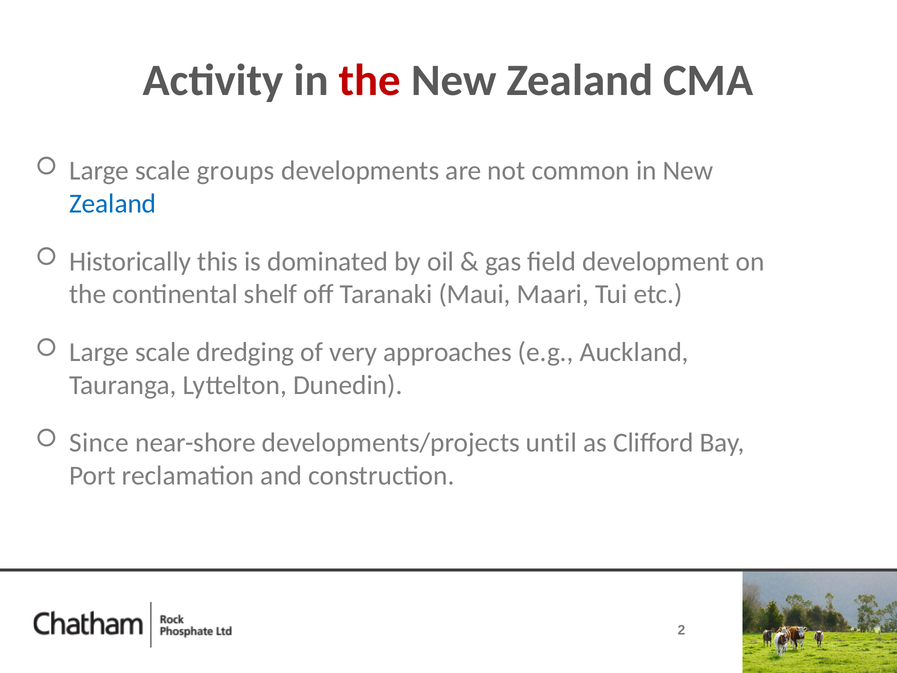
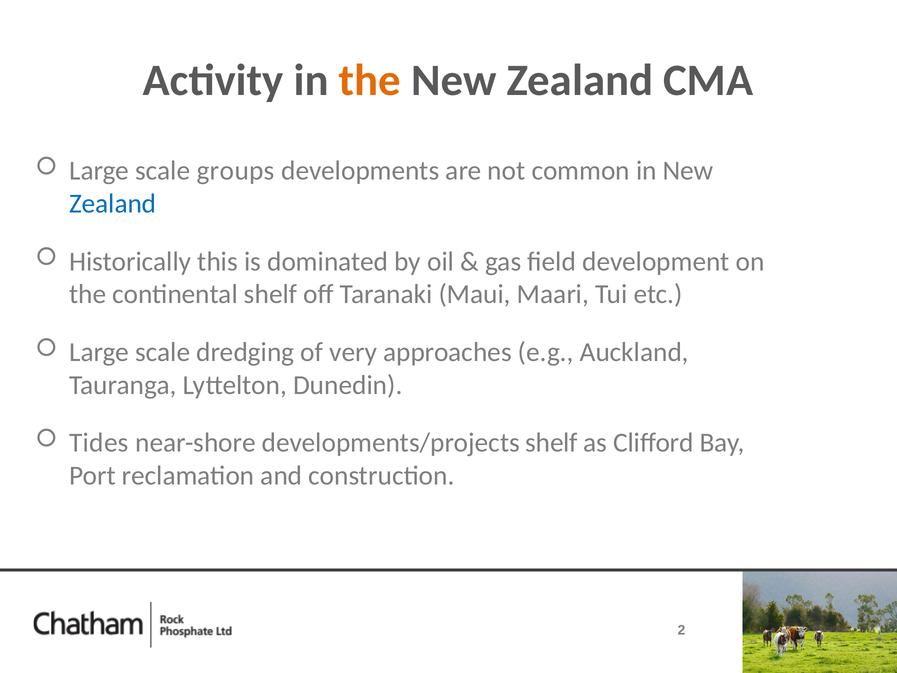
the colour: red -> orange (370, 80)
Since: Since -> Tides (99, 443)
developments/projects until: until -> shelf (552, 443)
